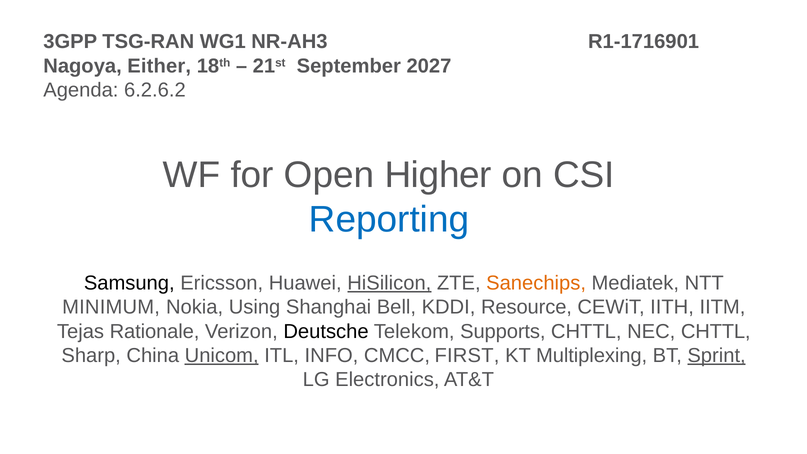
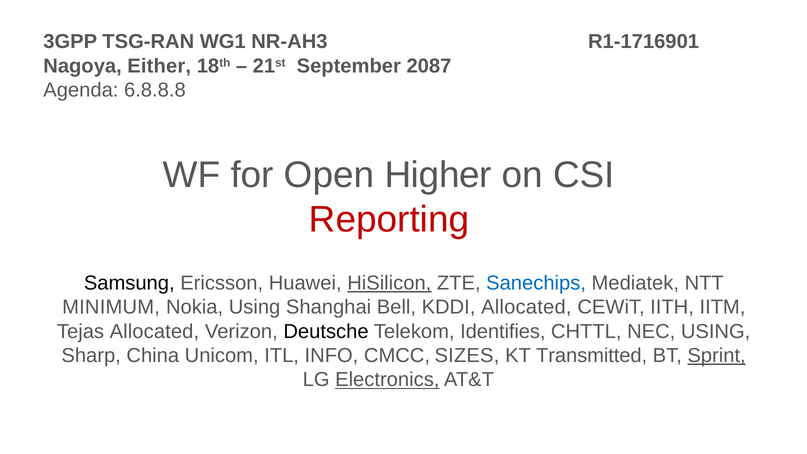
2027: 2027 -> 2087 (429, 66)
6.2.6.2: 6.2.6.2 -> 6.8.8.8 (155, 90)
Reporting colour: blue -> red (389, 219)
Sanechips colour: orange -> blue (536, 283)
KDDI Resource: Resource -> Allocated (526, 307)
Tejas Rationale: Rationale -> Allocated (154, 331)
Supports: Supports -> Identifies (503, 331)
NEC CHTTL: CHTTL -> USING (716, 331)
Unicom underline: present -> none (222, 356)
FIRST: FIRST -> SIZES (467, 356)
Multiplexing: Multiplexing -> Transmitted (592, 356)
Electronics underline: none -> present (387, 380)
